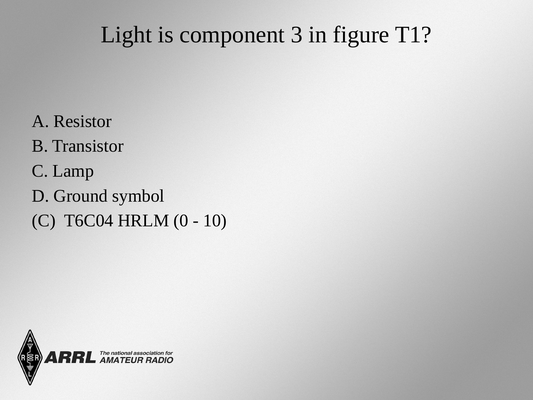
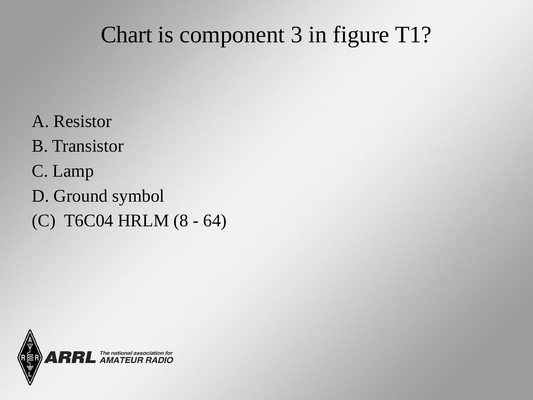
Light: Light -> Chart (126, 35)
0: 0 -> 8 (181, 221)
10: 10 -> 64 (215, 221)
